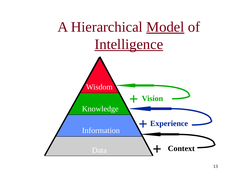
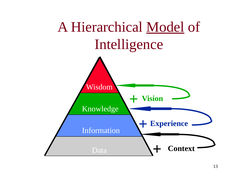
Intelligence underline: present -> none (129, 44)
